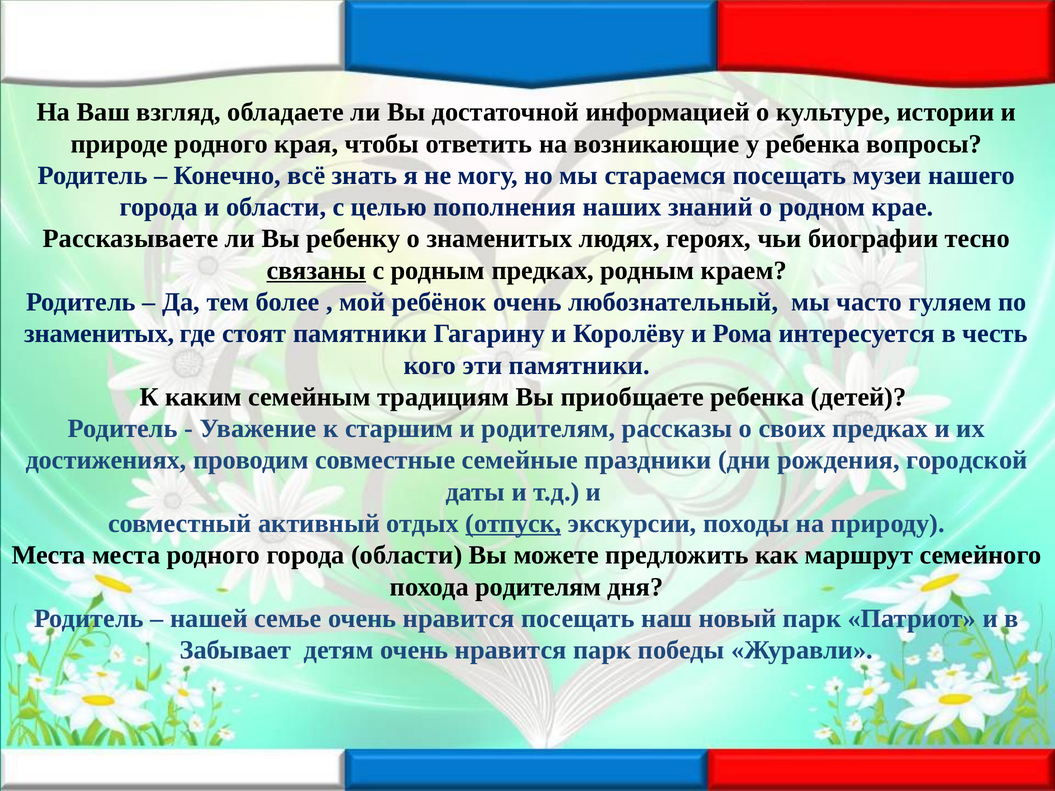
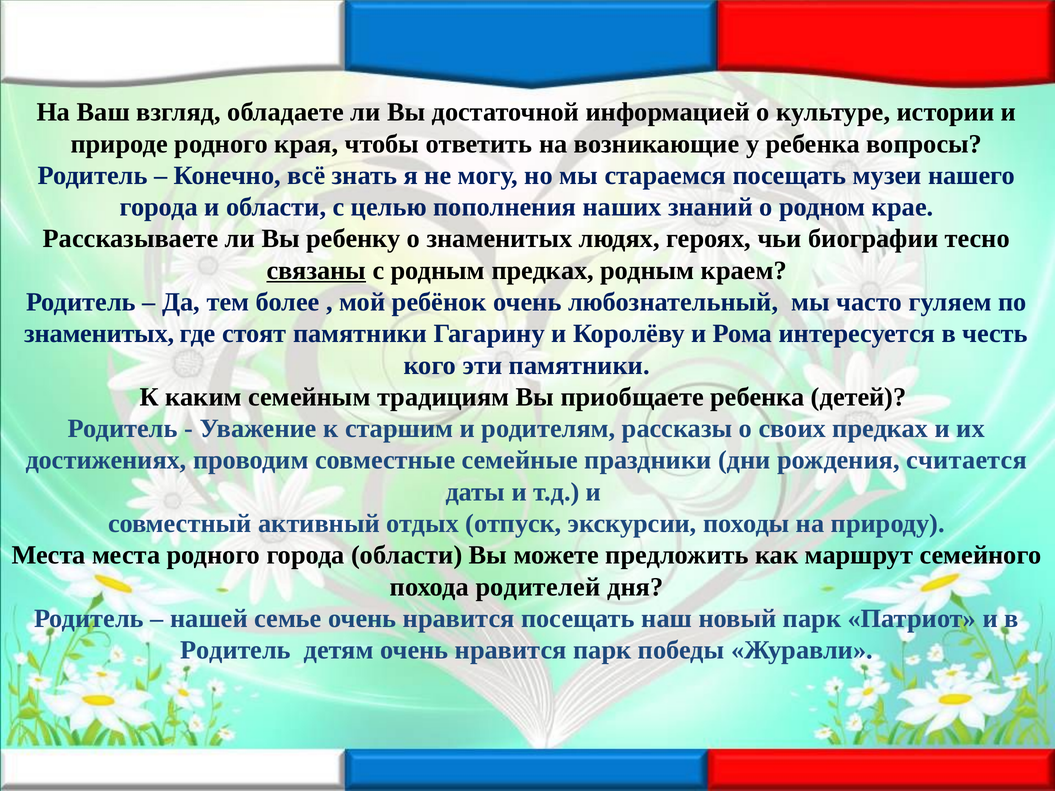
городской: городской -> считается (967, 460)
отпуск underline: present -> none (513, 524)
похода родителям: родителям -> родителей (538, 587)
Забывает: Забывает -> Родитель (235, 650)
